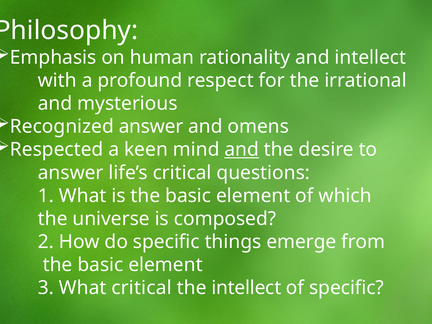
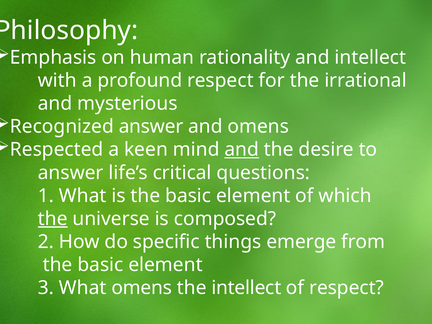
the underline: none -> present (53, 219)
What critical: critical -> omens (142, 288)
of specific: specific -> respect (347, 288)
